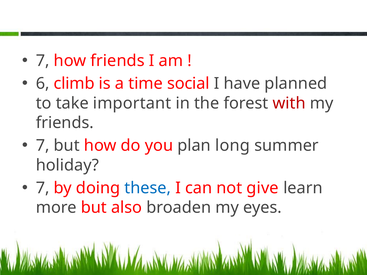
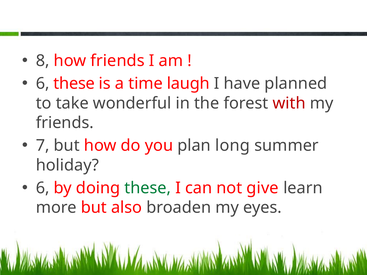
7: 7 -> 8 (43, 61)
6 climb: climb -> these (74, 84)
social: social -> laugh (188, 84)
important: important -> wonderful (132, 103)
7: 7 -> 6 (43, 188)
these colour: blue -> green (148, 188)
